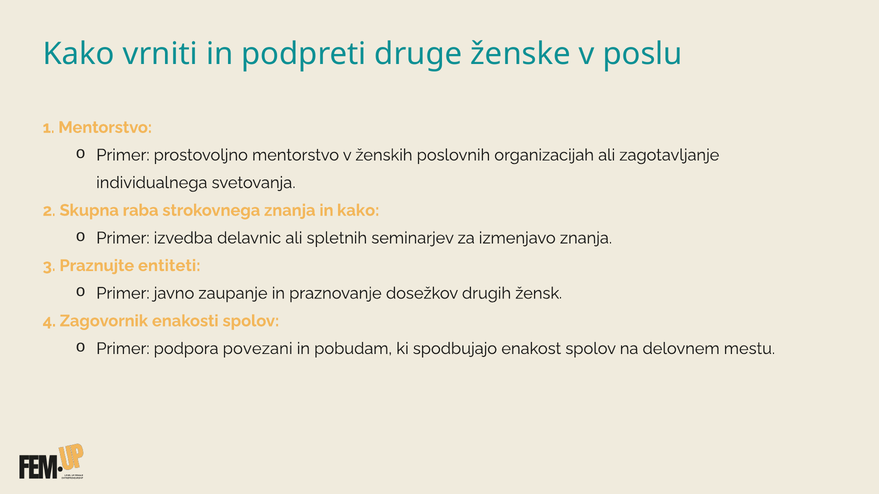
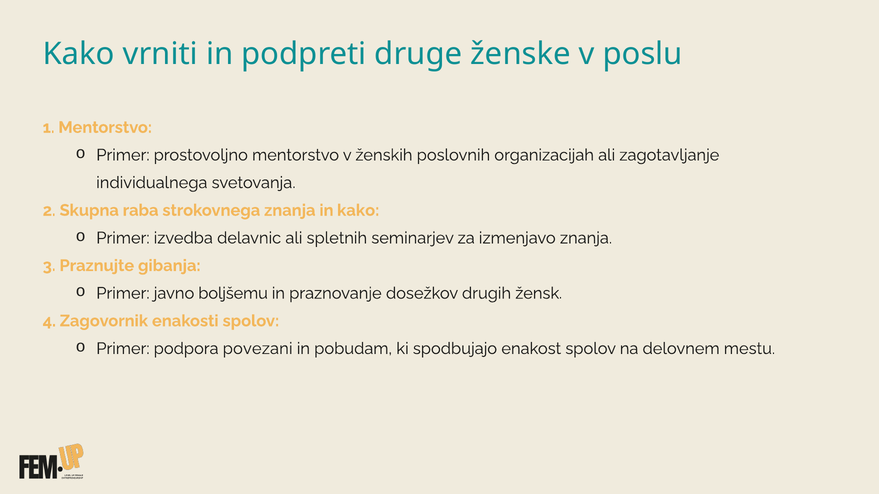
entiteti: entiteti -> gibanja (169, 266)
zaupanje: zaupanje -> boljšemu (233, 294)
